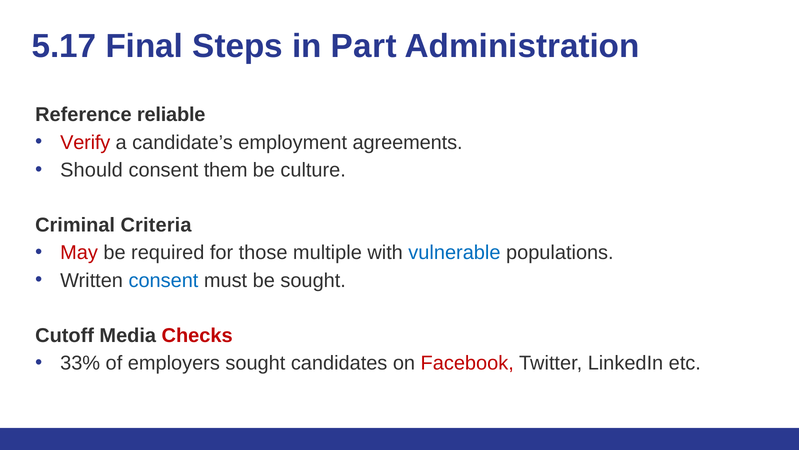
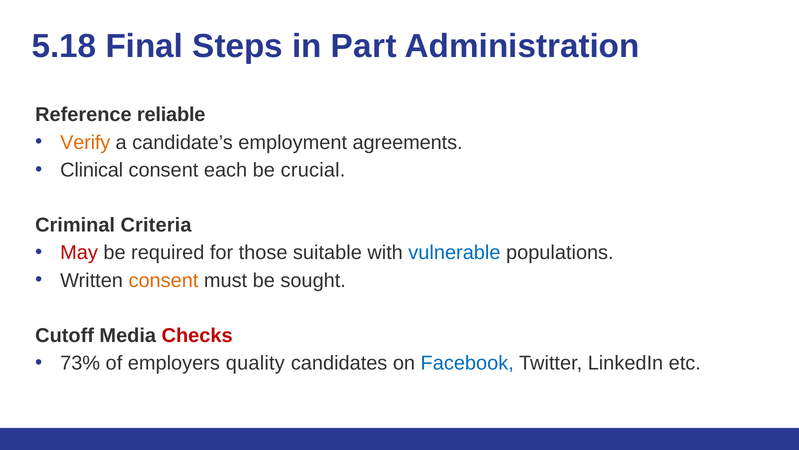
5.17: 5.17 -> 5.18 (64, 46)
Verify colour: red -> orange (85, 142)
Should: Should -> Clinical (92, 170)
them: them -> each (226, 170)
culture: culture -> crucial (313, 170)
multiple: multiple -> suitable (327, 253)
consent colour: blue -> orange (163, 280)
33%: 33% -> 73% (80, 363)
employers sought: sought -> quality (255, 363)
Facebook colour: red -> blue (467, 363)
